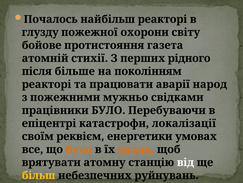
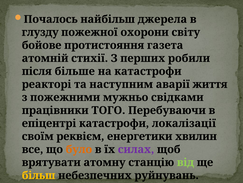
найбільш реакторі: реакторі -> джерела (162, 19)
рідного: рідного -> робили (189, 58)
на поколінням: поколінням -> катастрофи (148, 71)
працювати: працювати -> наступним (121, 84)
народ: народ -> життя (210, 84)
працівники БУЛО: БУЛО -> ТОГО (108, 110)
умовах: умовах -> хвилин (196, 136)
силах colour: orange -> purple (136, 149)
від colour: white -> light green (185, 162)
